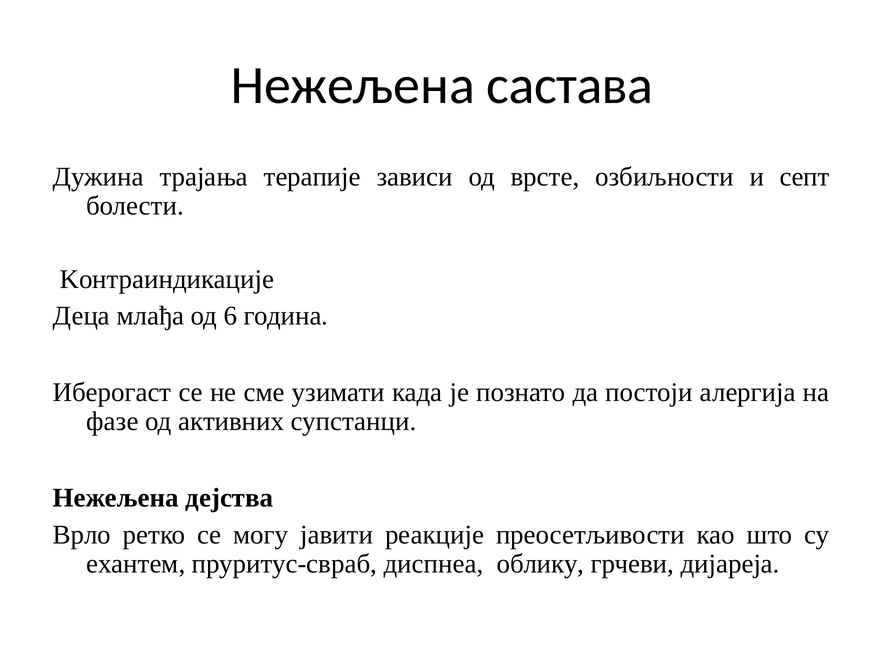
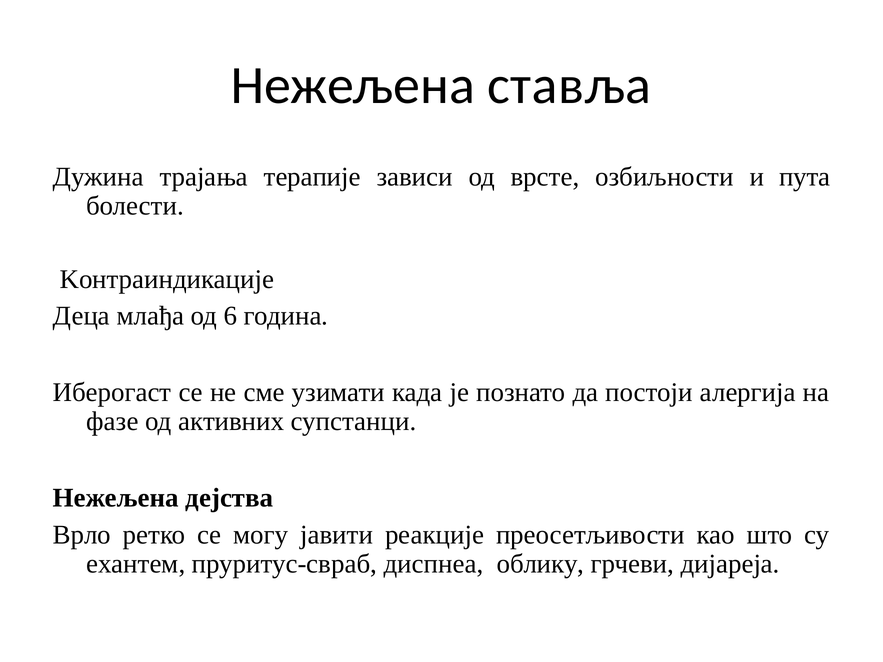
састава: састава -> ставља (569, 85)
септ: септ -> пута (805, 177)
